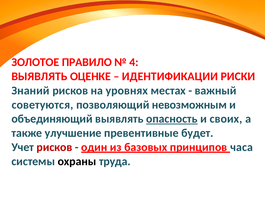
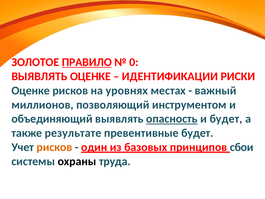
ПРАВИЛО underline: none -> present (87, 62)
4: 4 -> 0 (134, 62)
Знаний: Знаний -> Оценке (31, 90)
советуются: советуются -> миллионов (42, 105)
невозможным: невозможным -> инструментом (189, 105)
и своих: своих -> будет (226, 119)
улучшение: улучшение -> результате (73, 133)
рисков colour: red -> orange (54, 147)
часа: часа -> сбои (242, 147)
